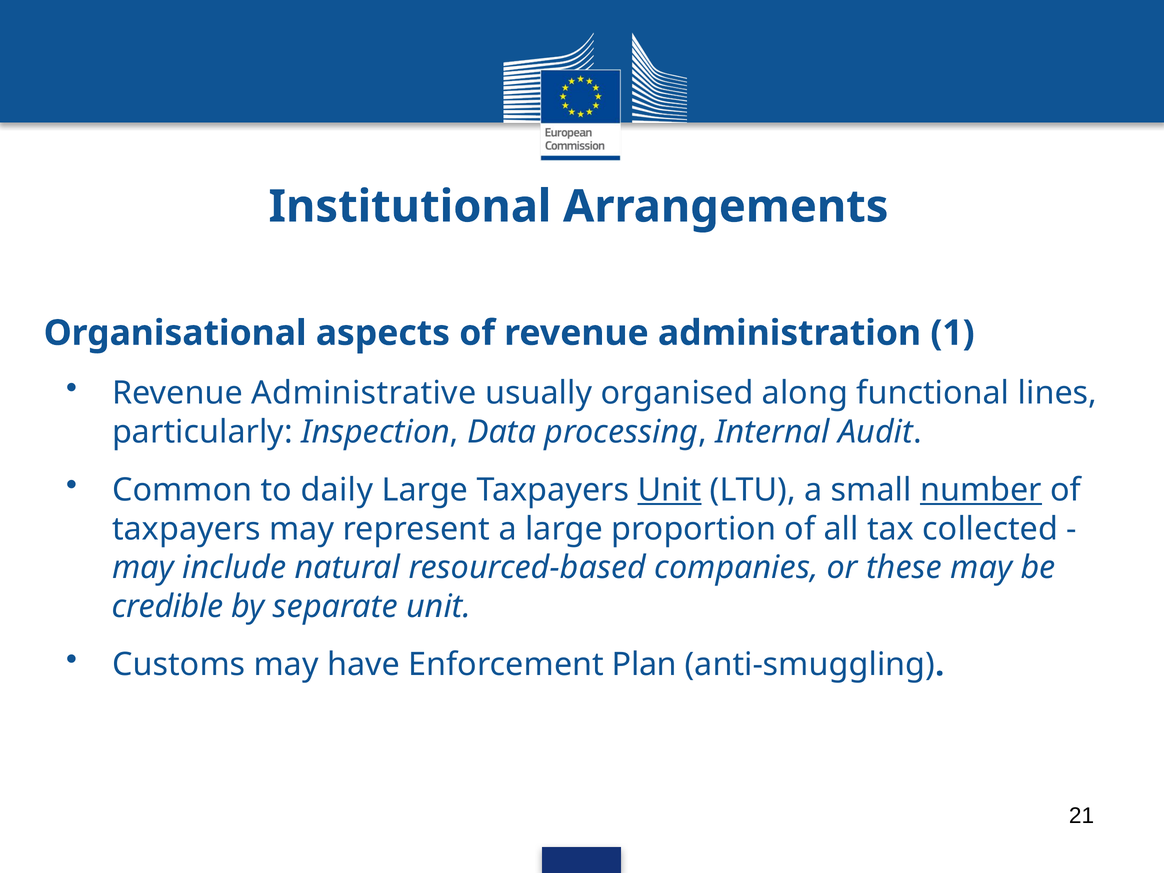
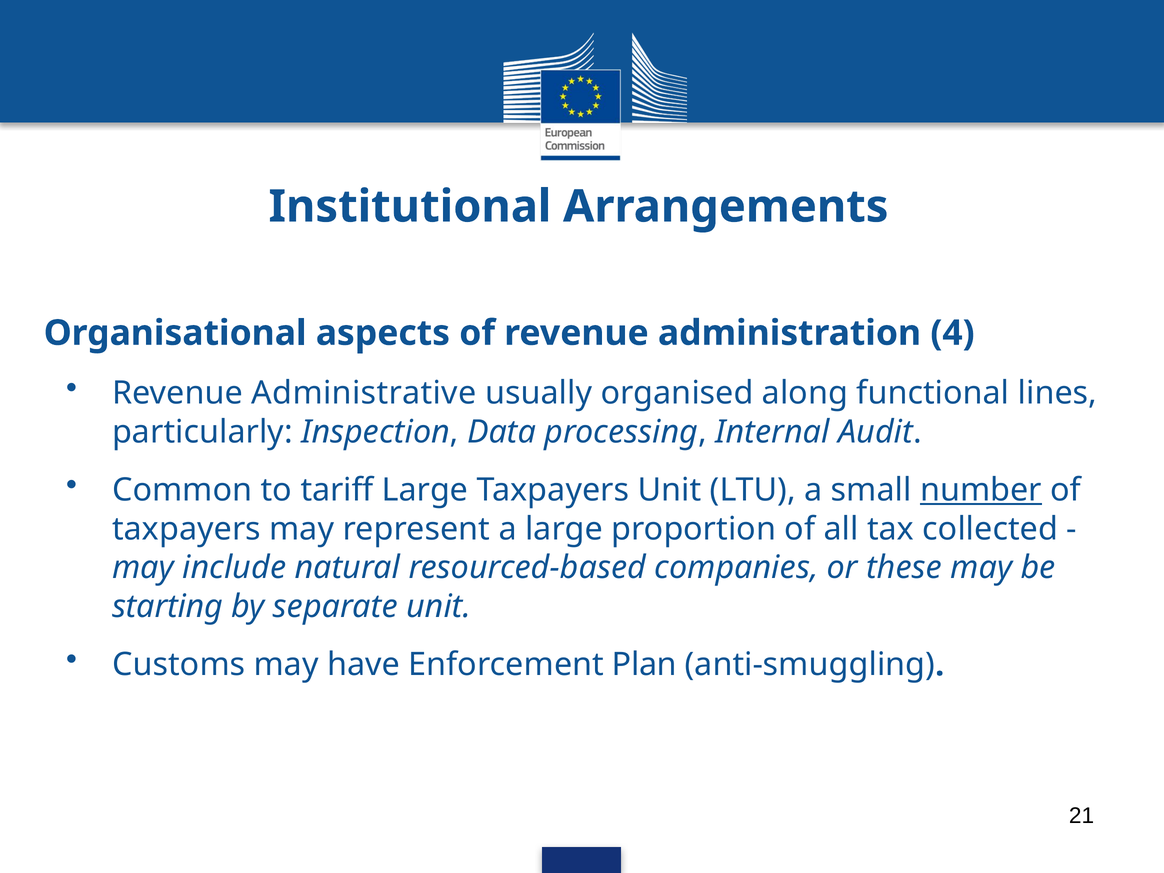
1: 1 -> 4 (952, 333)
daily: daily -> tariff (337, 490)
Unit underline: present -> none (669, 490)
credible: credible -> starting (168, 607)
